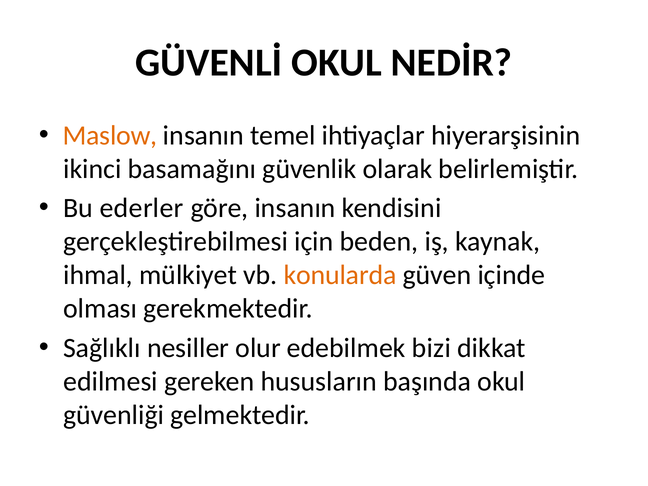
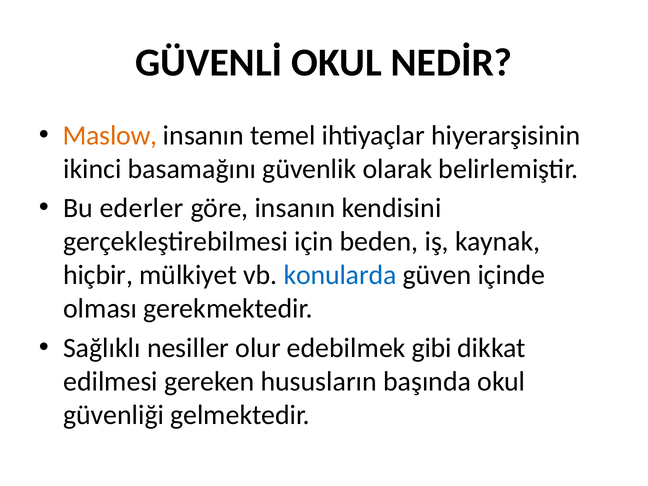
ihmal: ihmal -> hiçbir (98, 275)
konularda colour: orange -> blue (340, 275)
bizi: bizi -> gibi (432, 348)
